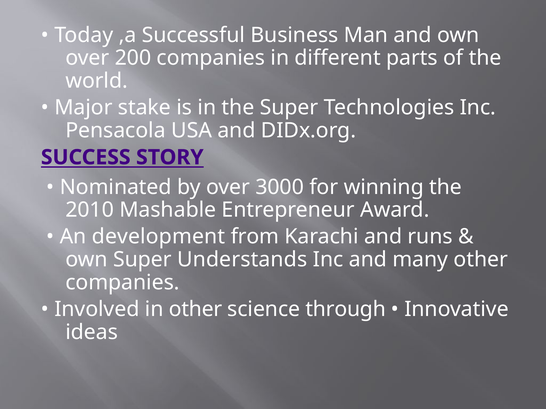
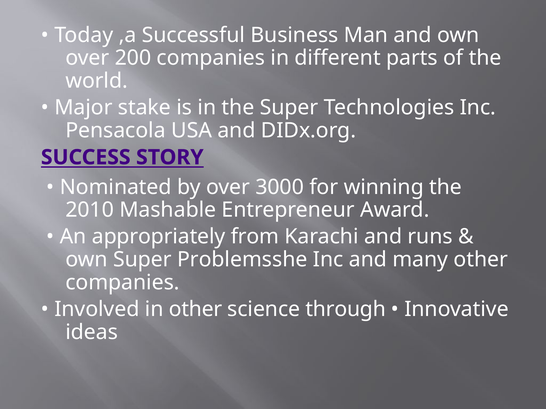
development: development -> appropriately (159, 237)
Understands: Understands -> Problemsshe (242, 260)
